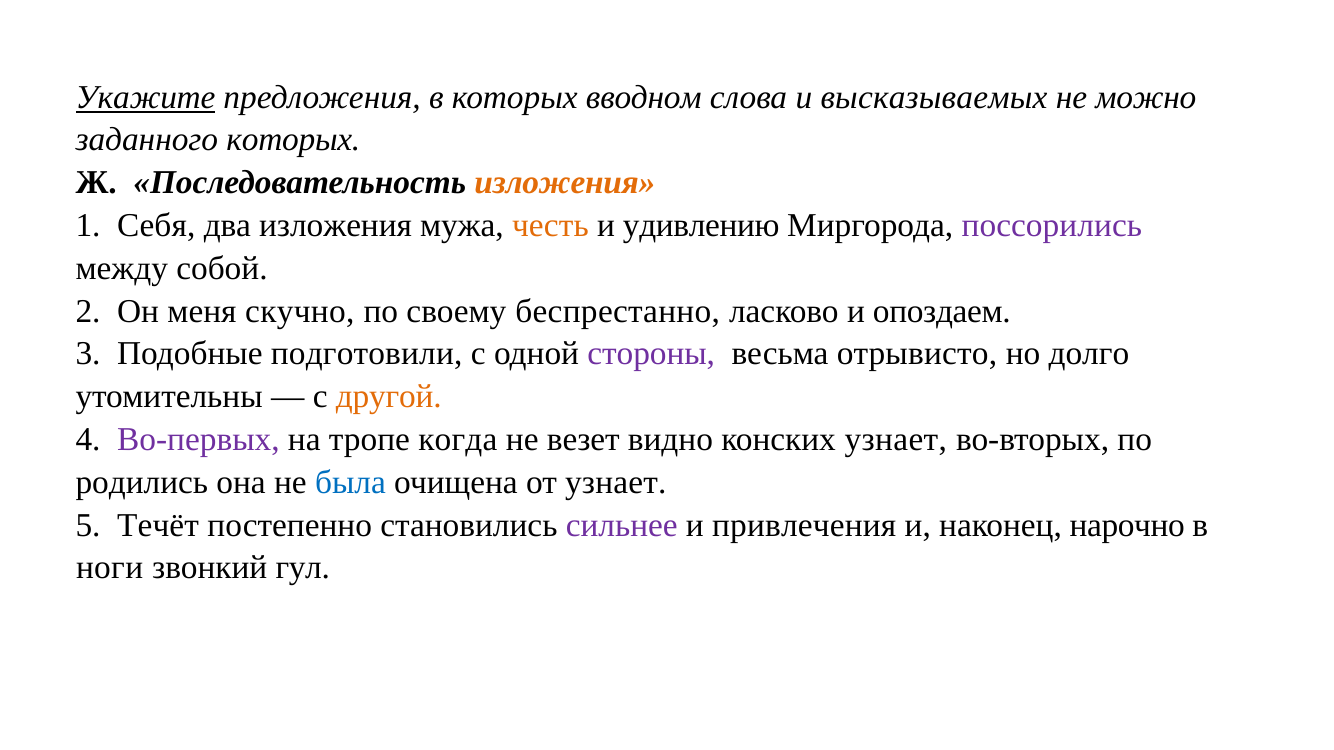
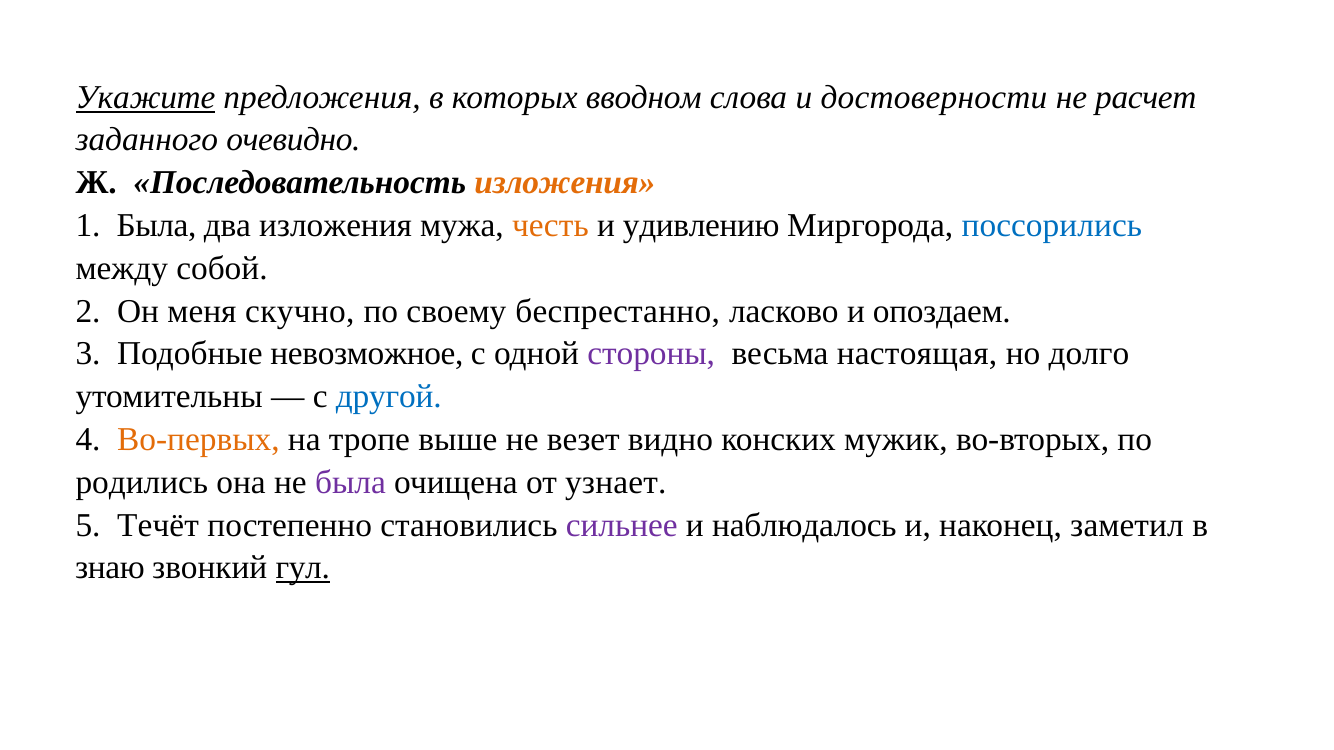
высказываемых: высказываемых -> достоверности (934, 97)
можно: можно -> расчет (1146, 97)
заданного которых: которых -> очевидно (293, 140)
1 Себя: Себя -> Была (157, 226)
поссорились colour: purple -> blue (1052, 226)
подготовили: подготовили -> невозможное (367, 354)
отрывисто: отрывисто -> настоящая (917, 354)
другой colour: orange -> blue (389, 397)
Во-первых colour: purple -> orange (198, 440)
когда: когда -> выше (458, 440)
конских узнает: узнает -> мужик (896, 440)
была colour: blue -> purple (350, 483)
привлечения: привлечения -> наблюдалось (804, 525)
нарочно: нарочно -> заметил (1127, 525)
ноги: ноги -> знаю (110, 568)
гул underline: none -> present (303, 568)
